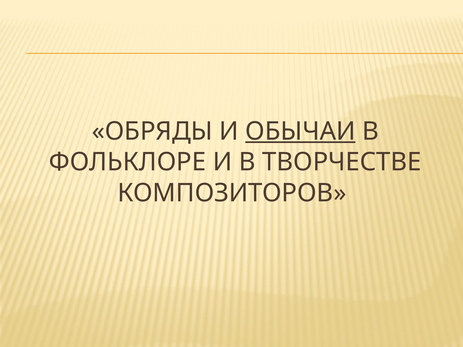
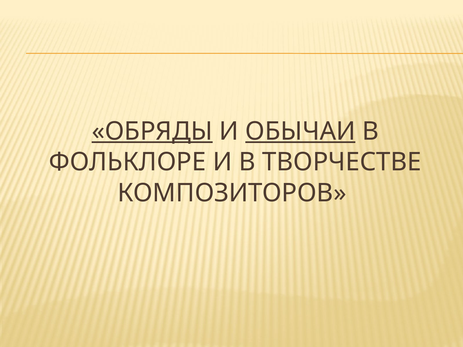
ОБРЯДЫ underline: none -> present (152, 131)
